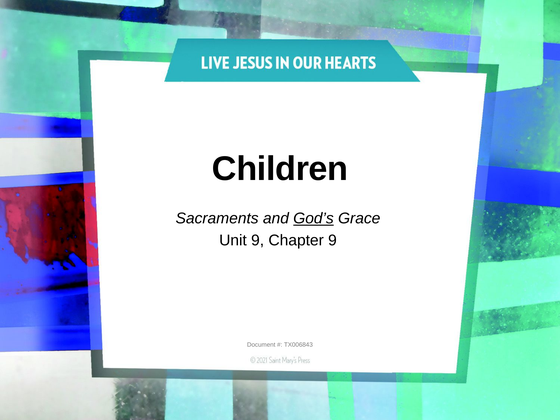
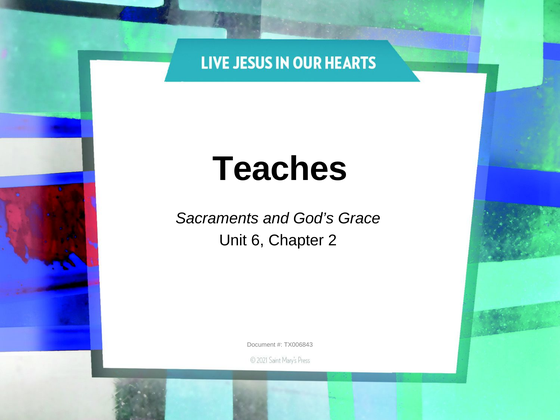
Children: Children -> Teaches (280, 169)
God’s underline: present -> none (313, 218)
Unit 9: 9 -> 6 (258, 240)
Chapter 9: 9 -> 2 (332, 240)
